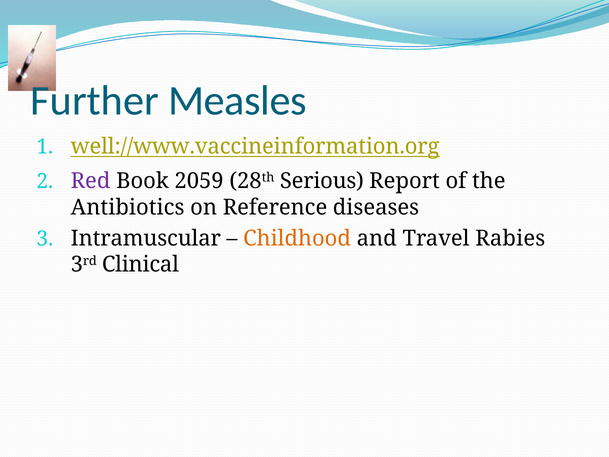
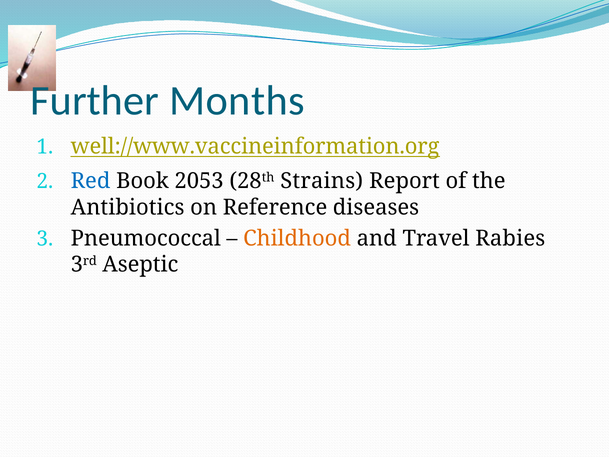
Measles: Measles -> Months (237, 101)
Red colour: purple -> blue (91, 181)
2059: 2059 -> 2053 (199, 181)
Serious: Serious -> Strains (322, 181)
Intramuscular: Intramuscular -> Pneumococcal (146, 238)
Clinical: Clinical -> Aseptic (140, 265)
